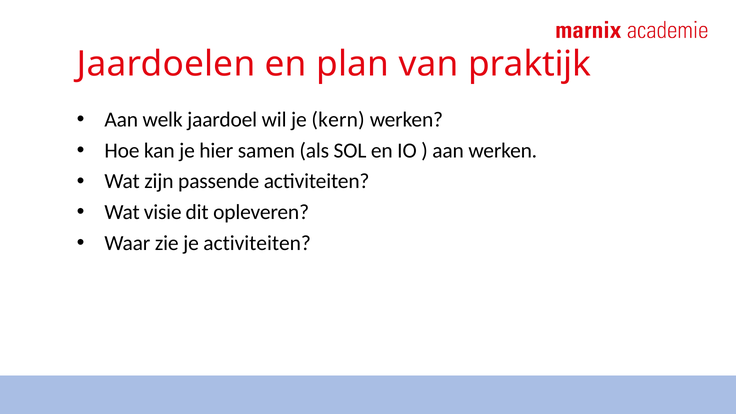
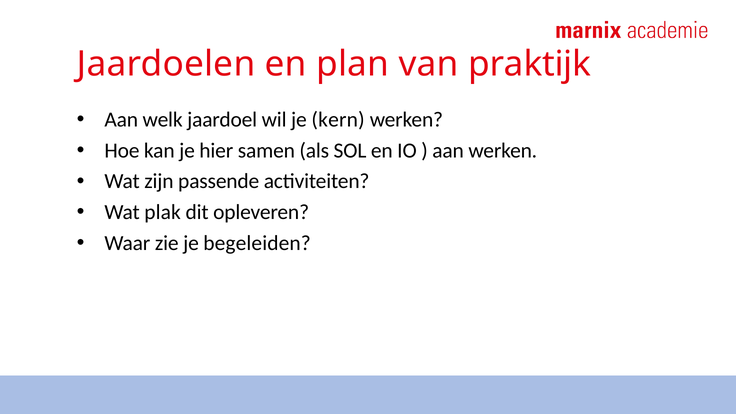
visie: visie -> plak (163, 212)
je activiteiten: activiteiten -> begeleiden (257, 243)
